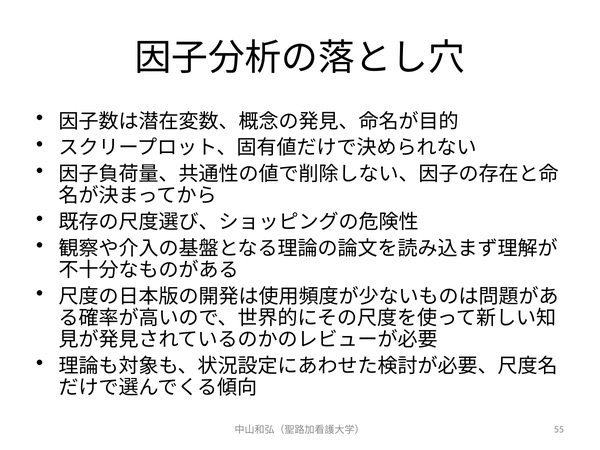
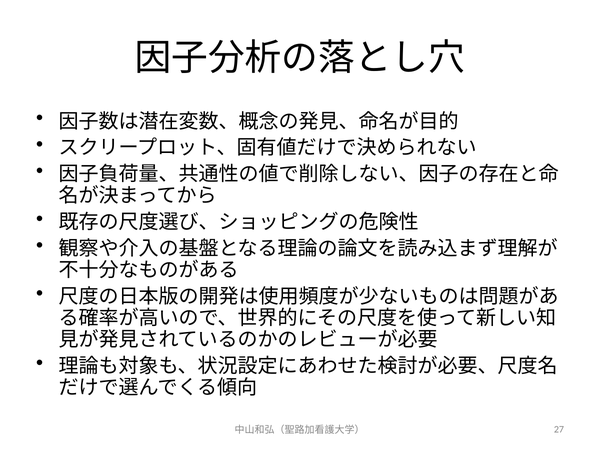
55: 55 -> 27 (559, 430)
